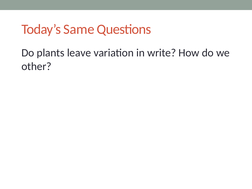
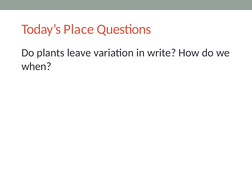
Same: Same -> Place (79, 29)
other: other -> when (36, 66)
